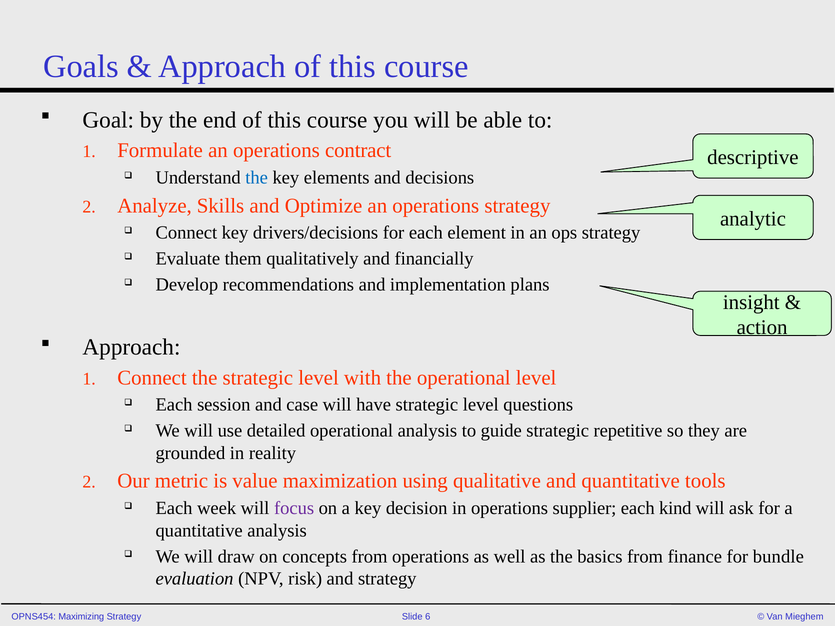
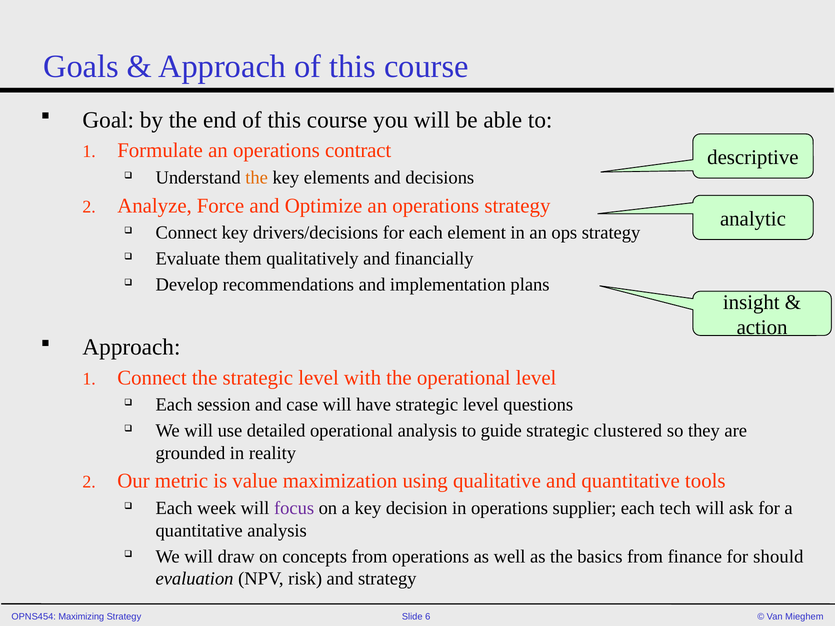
the colour: blue -> orange (257, 178)
Skills: Skills -> Force (220, 206)
repetitive: repetitive -> clustered (628, 431)
kind: kind -> tech (675, 508)
bundle: bundle -> should (778, 557)
